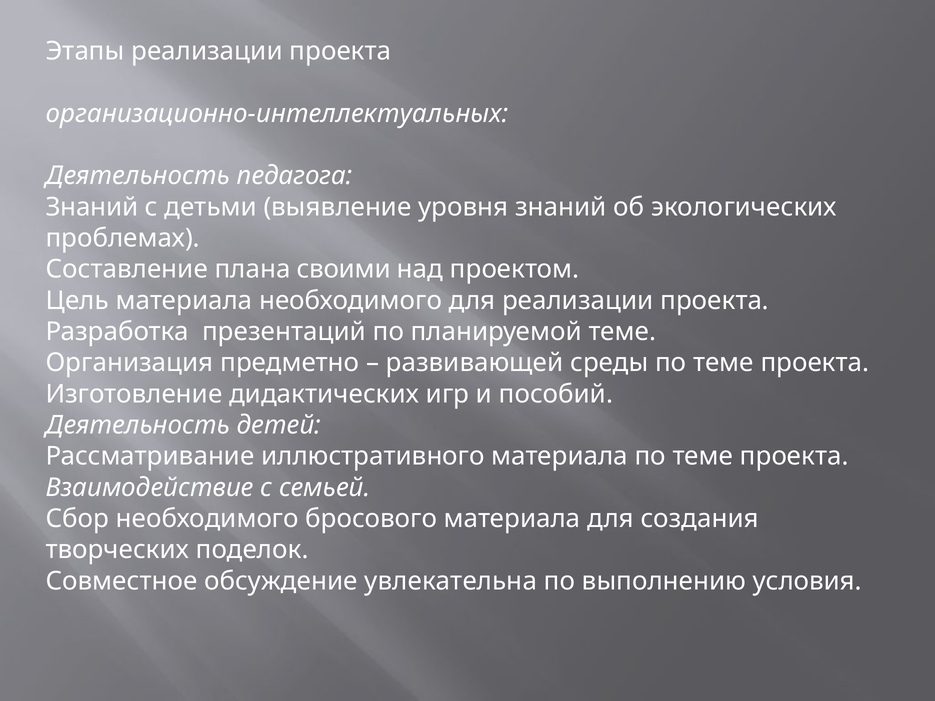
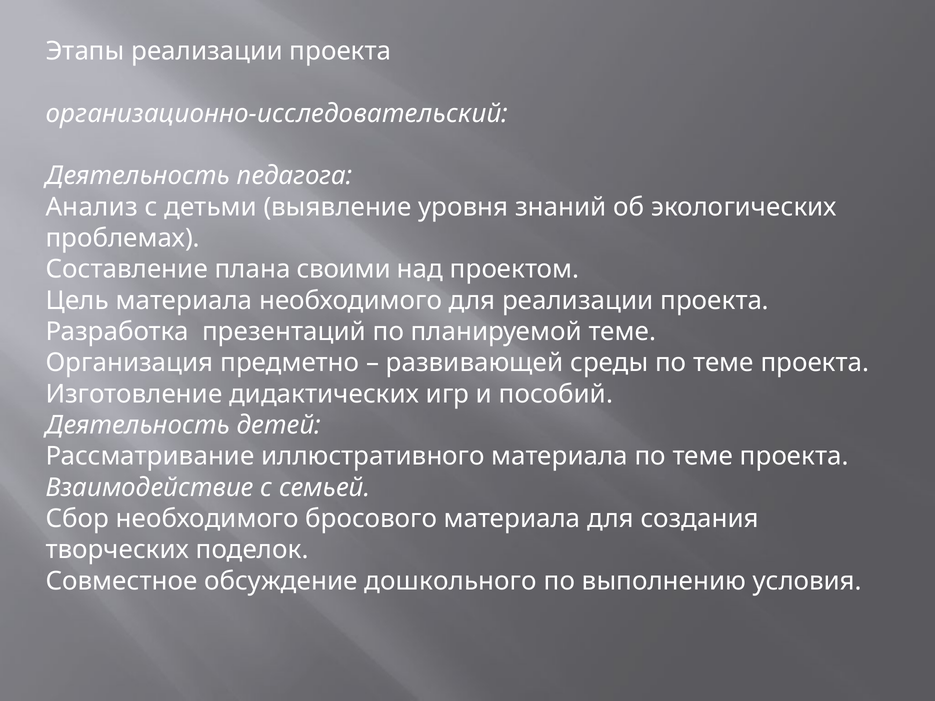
организационно-интеллектуальных: организационно-интеллектуальных -> организационно-исследовательский (277, 114)
Знаний: Знаний -> Анализ (92, 207)
увлекательна: увлекательна -> дошкольного (451, 581)
